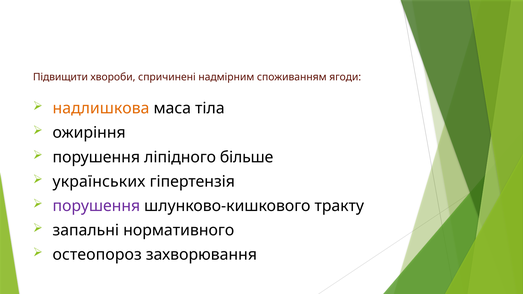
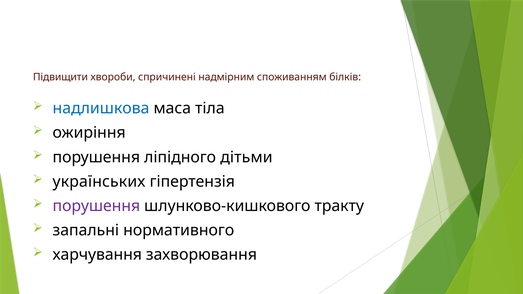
ягоди: ягоди -> білків (345, 77)
надлишкова colour: orange -> blue (101, 108)
більше: більше -> дітьми (246, 157)
остеопороз: остеопороз -> харчування (97, 255)
